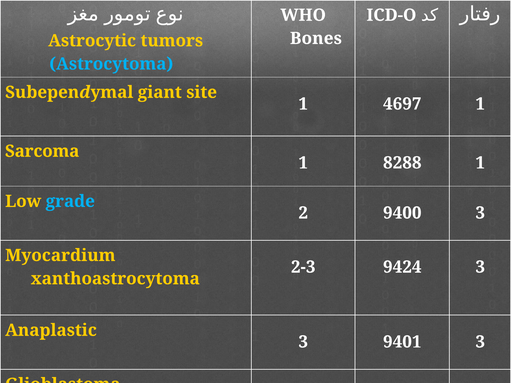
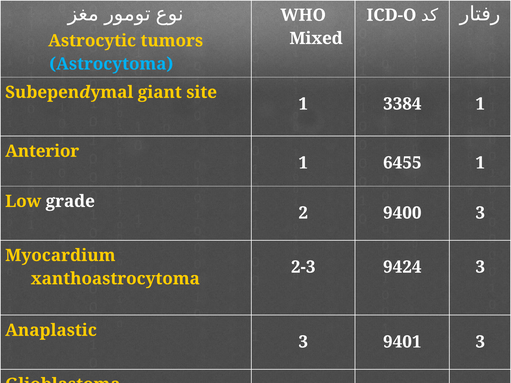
Bones: Bones -> Mixed (316, 38)
4697: 4697 -> 3384 (402, 104)
Sarcoma: Sarcoma -> Anterior (42, 151)
8288: 8288 -> 6455 (402, 163)
grade colour: light blue -> white (70, 201)
